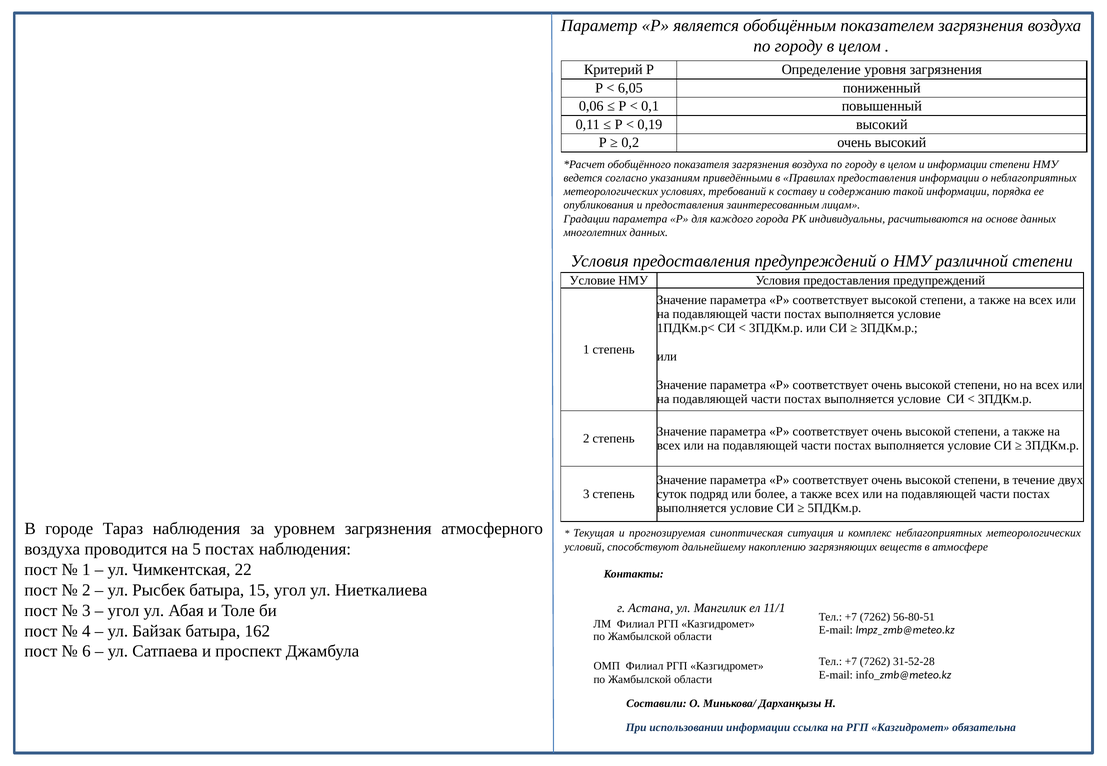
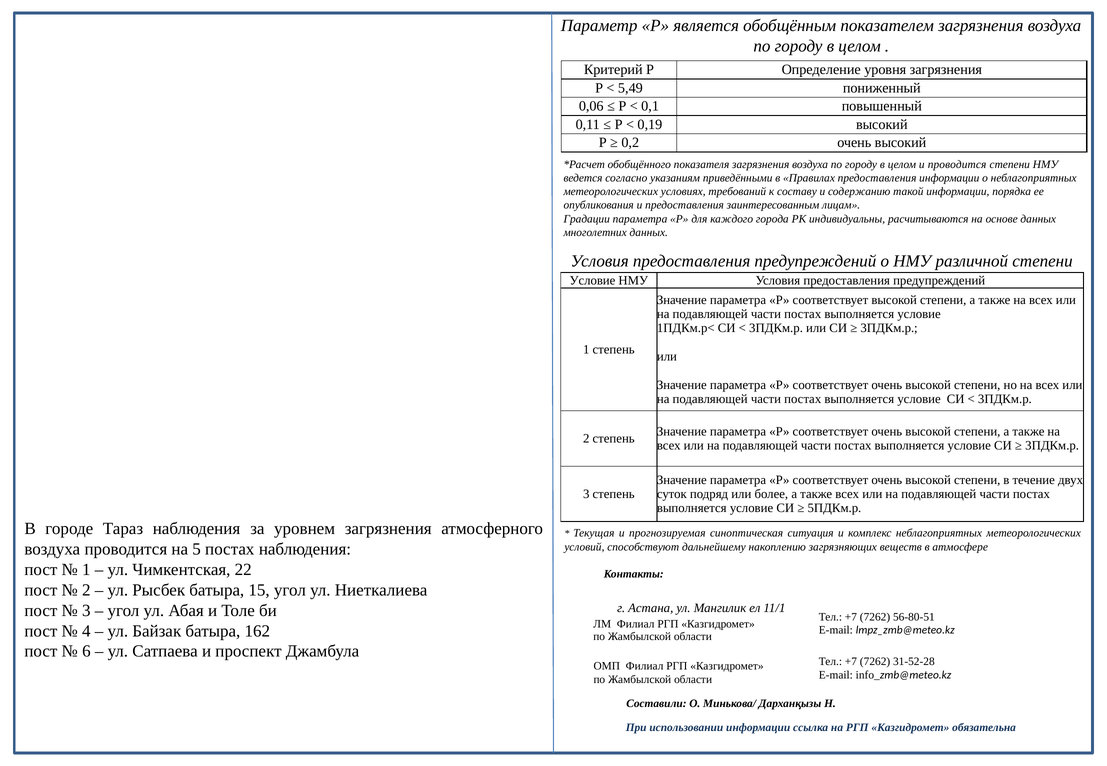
6,05: 6,05 -> 5,49 (630, 88)
и информации: информации -> проводится (957, 165)
